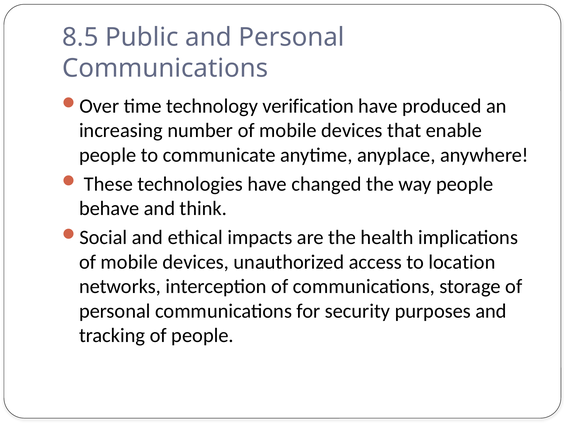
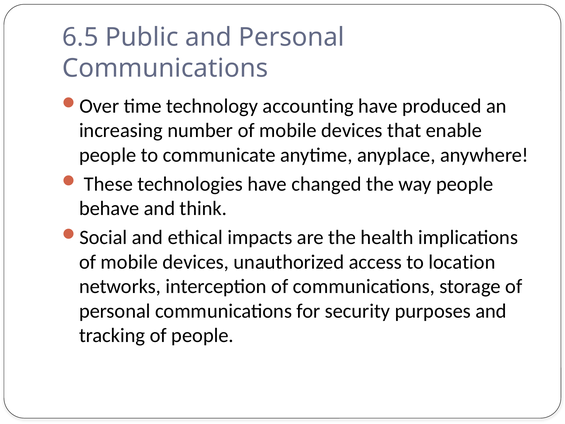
8.5: 8.5 -> 6.5 (80, 37)
verification: verification -> accounting (308, 106)
